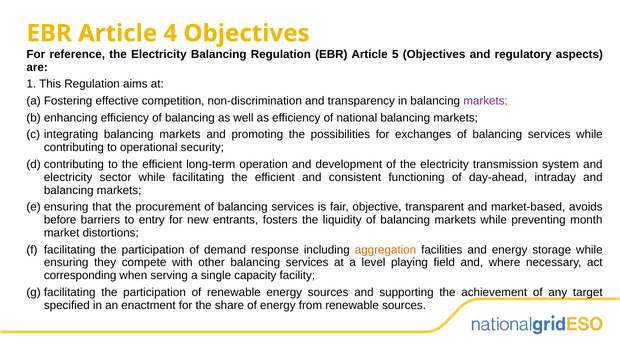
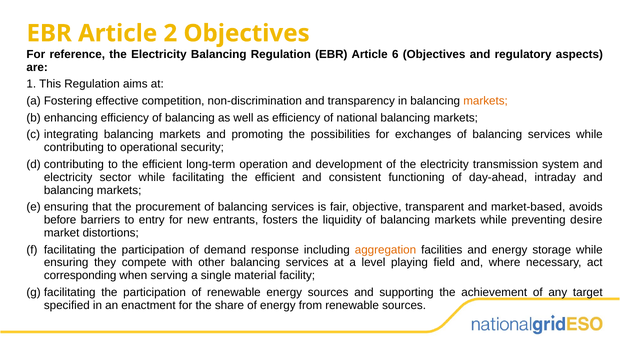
4: 4 -> 2 (170, 33)
5: 5 -> 6 (395, 54)
markets colour: purple -> orange (486, 101)
month: month -> desire (586, 220)
capacity: capacity -> material (255, 275)
